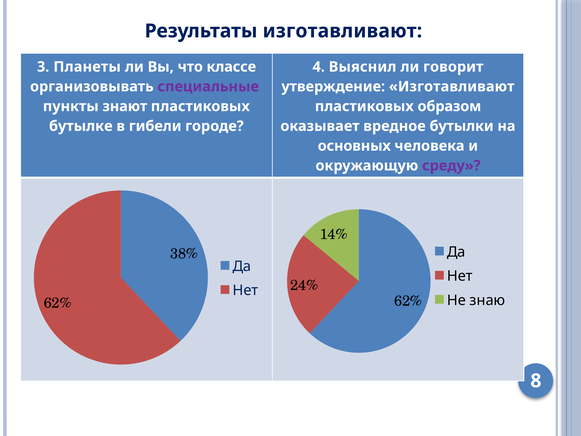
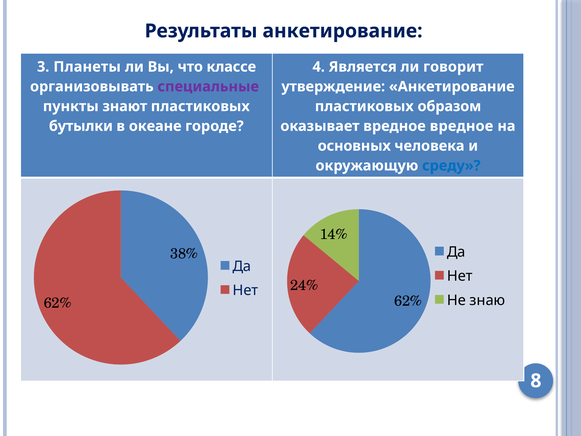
Результаты изготавливают: изготавливают -> анкетирование (343, 31)
Выяснил: Выяснил -> Является (363, 67)
утверждение Изготавливают: Изготавливают -> Анкетирование (452, 87)
бутылке: бутылке -> бутылки (81, 126)
гибели: гибели -> океане (155, 126)
вредное бутылки: бутылки -> вредное (461, 126)
среду colour: purple -> blue (451, 166)
